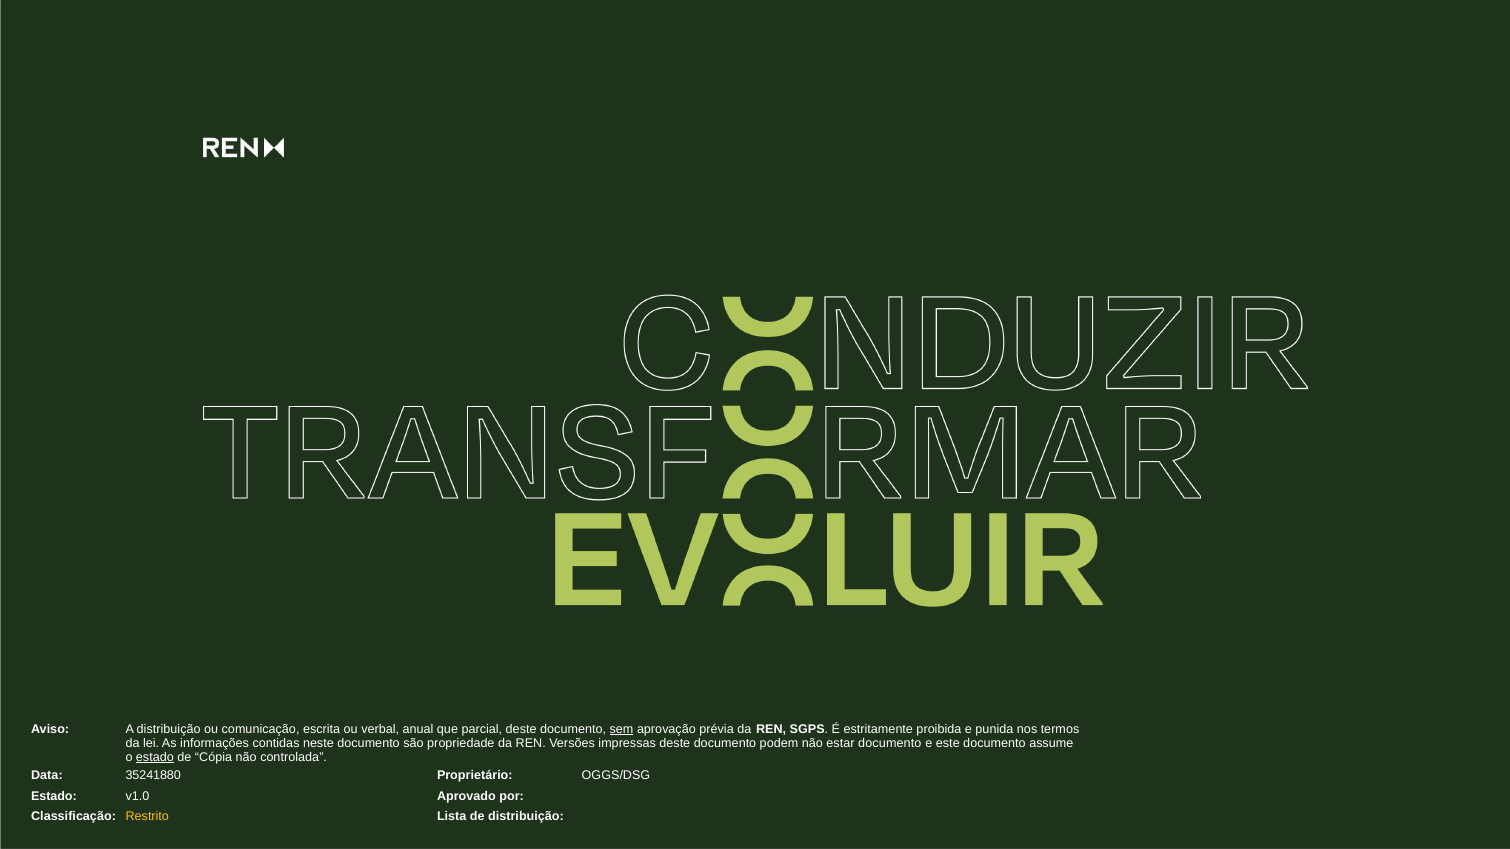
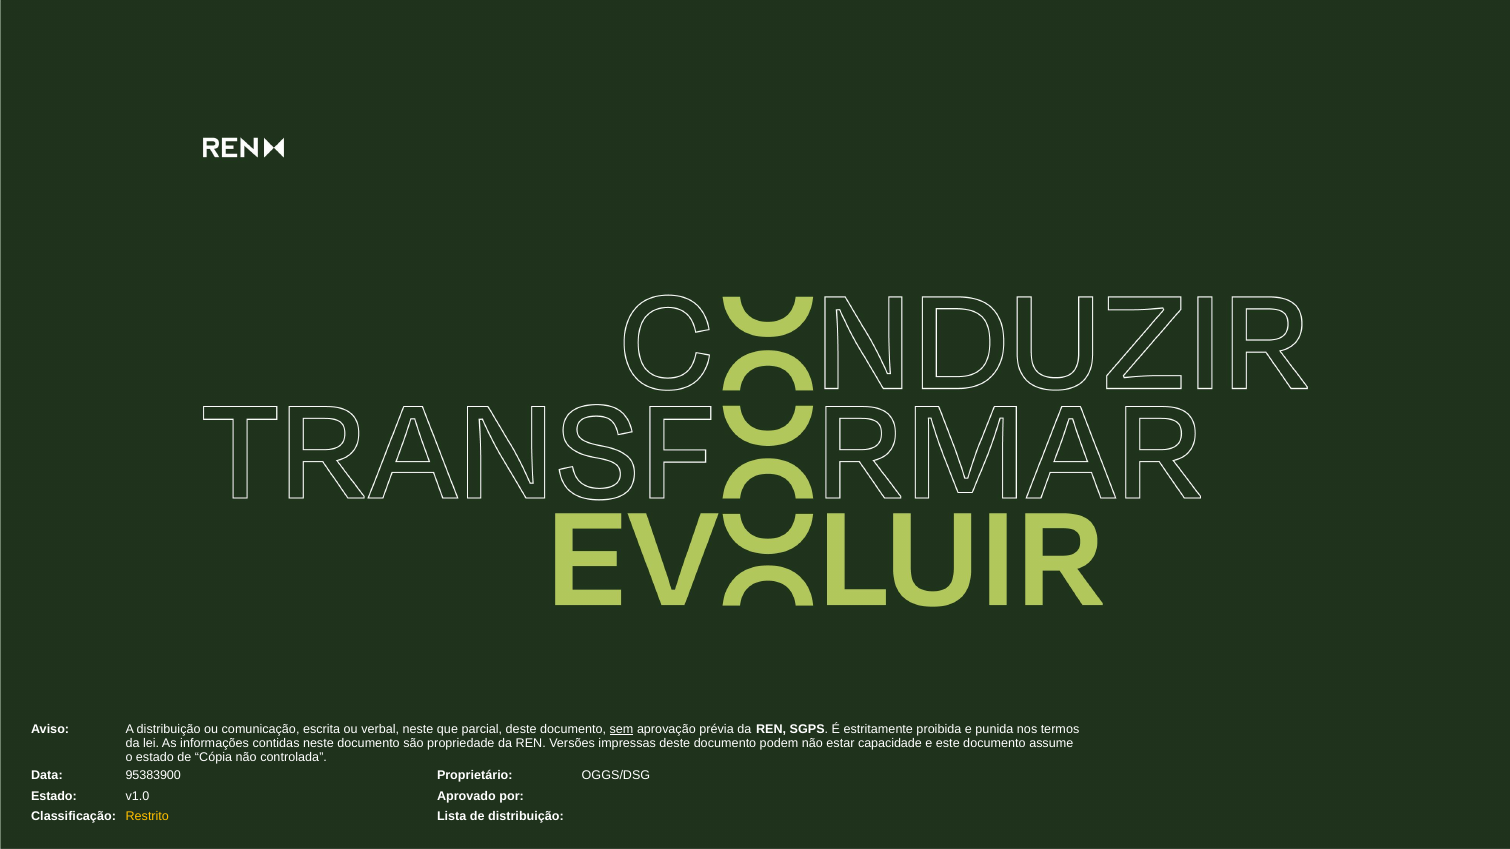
verbal anual: anual -> neste (418, 729)
estar documento: documento -> capacidade (890, 743)
estado underline: present -> none (155, 758)
35241880: 35241880 -> 95383900 (153, 776)
